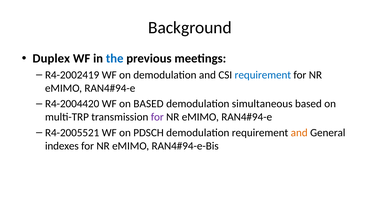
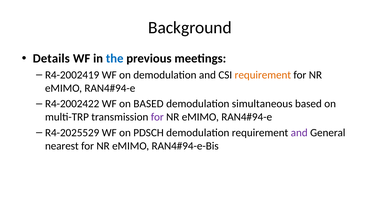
Duplex: Duplex -> Details (51, 58)
requirement colour: blue -> orange (263, 75)
R4-2004420: R4-2004420 -> R4-2002422 (72, 104)
R4-2005521: R4-2005521 -> R4-2025529 (72, 132)
and colour: orange -> purple (299, 132)
indexes: indexes -> nearest (62, 146)
